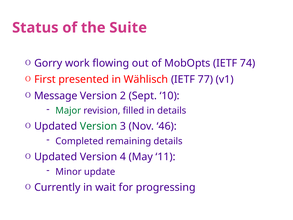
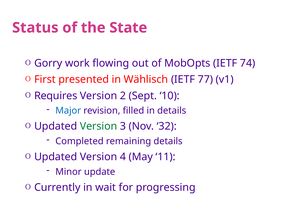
Suite: Suite -> State (128, 28)
Message: Message -> Requires (56, 96)
Major colour: green -> blue (68, 111)
46: 46 -> 32 (167, 126)
